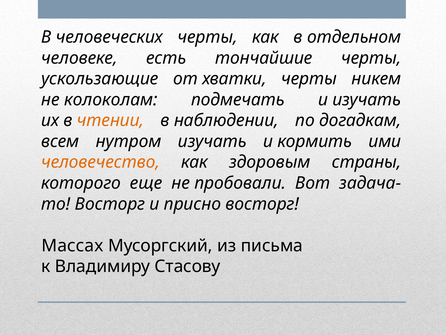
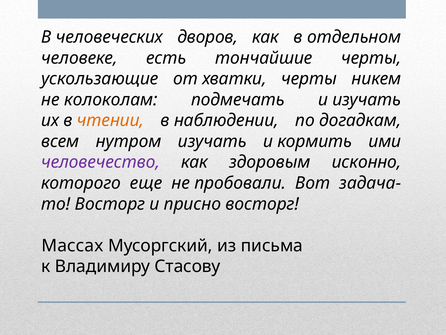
человеческих черты: черты -> дворов (208, 37)
человечество colour: orange -> purple (101, 162)
страны: страны -> исконно (367, 162)
